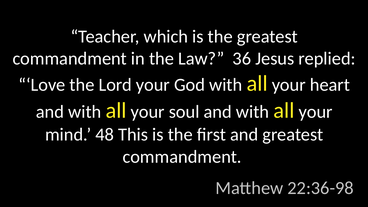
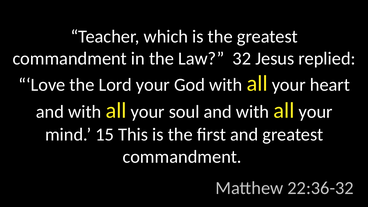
36: 36 -> 32 (242, 59)
48: 48 -> 15 (105, 135)
22:36-98: 22:36-98 -> 22:36-32 (321, 188)
